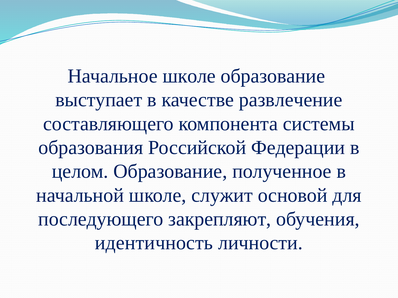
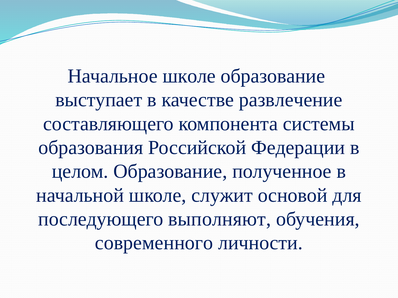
закрепляют: закрепляют -> выполняют (220, 219)
идентичность: идентичность -> современного (154, 243)
